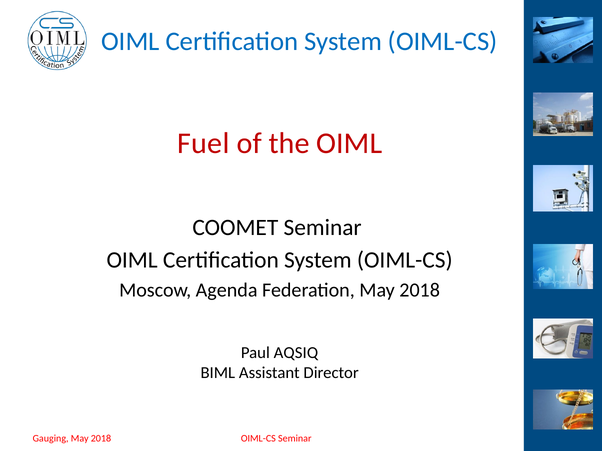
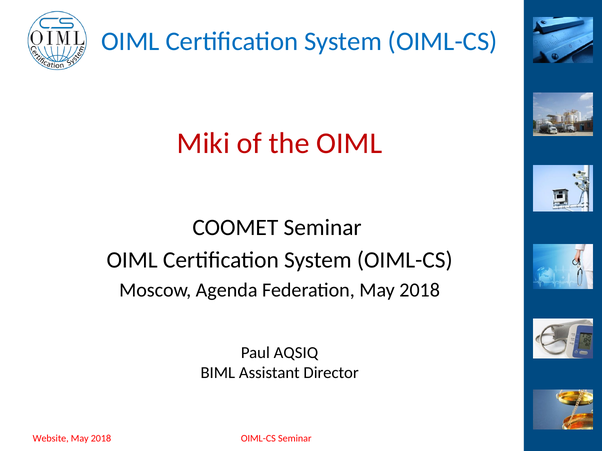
Fuel: Fuel -> Miki (203, 143)
Gauging: Gauging -> Website (51, 439)
